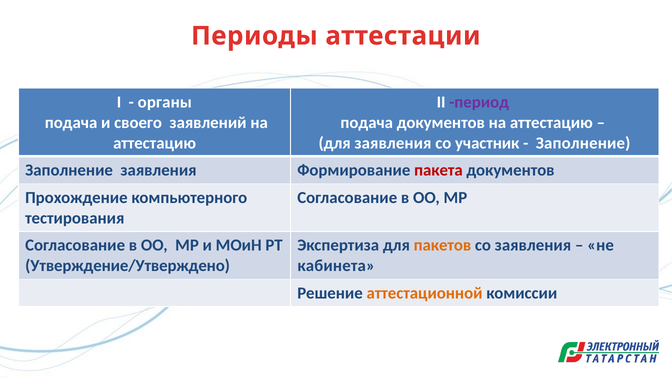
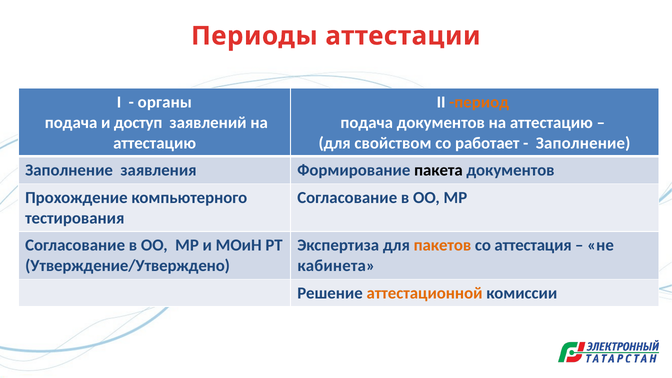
период colour: purple -> orange (479, 102)
своего: своего -> доступ (138, 123)
для заявления: заявления -> свойством (393, 143)
участник: участник -> работает (487, 143)
пакета colour: red -> black (438, 170)
со заявления: заявления -> аттестация (533, 245)
